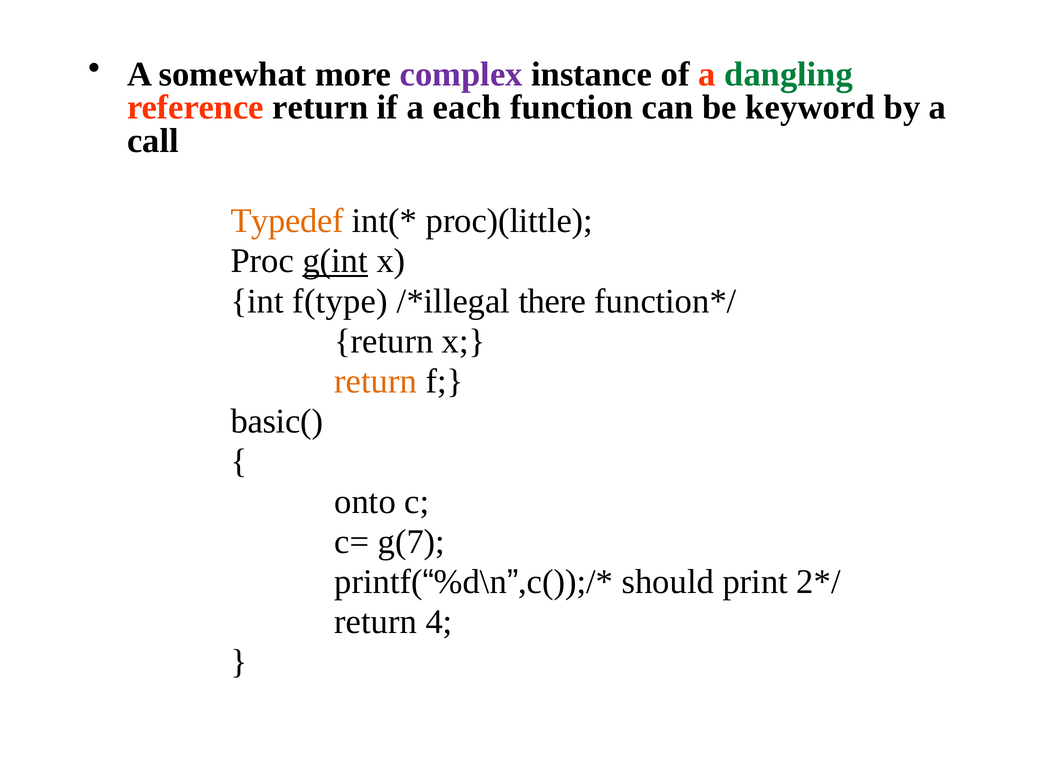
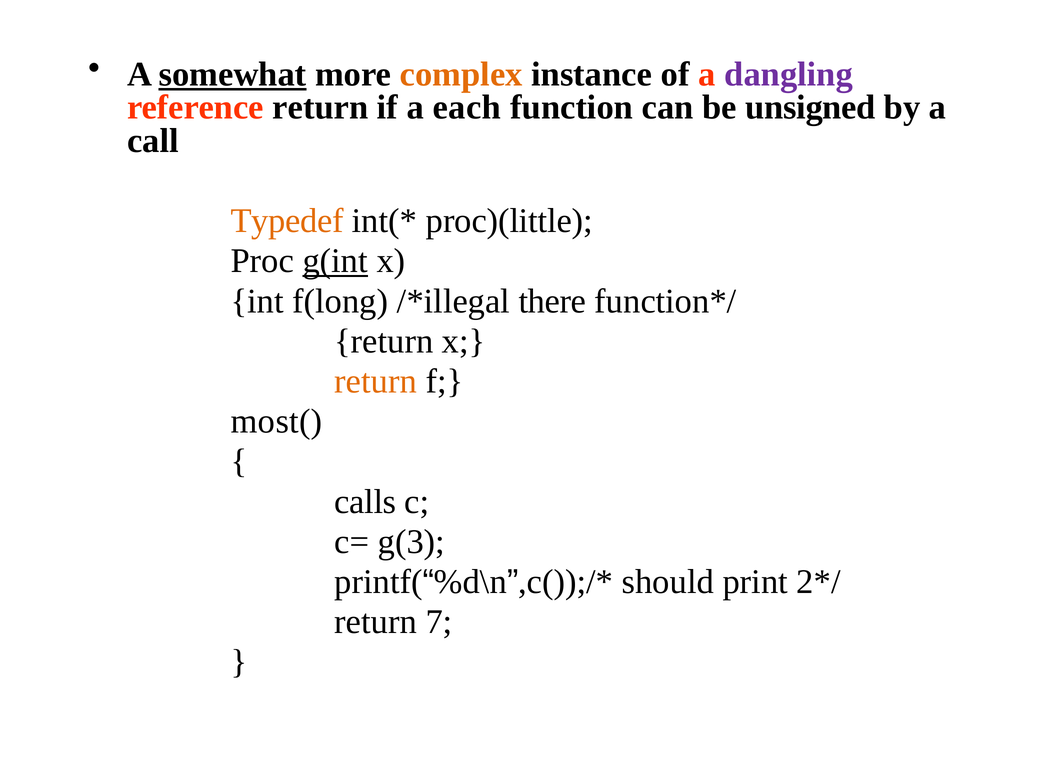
somewhat underline: none -> present (233, 74)
complex colour: purple -> orange (461, 74)
dangling colour: green -> purple (789, 74)
keyword: keyword -> unsigned (810, 108)
f(type: f(type -> f(long (340, 301)
basic(: basic( -> most( (277, 421)
onto: onto -> calls (365, 501)
g(7: g(7 -> g(3 (411, 542)
4: 4 -> 7 (439, 622)
